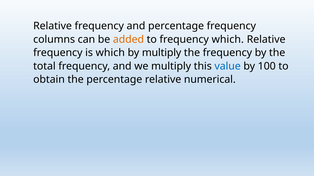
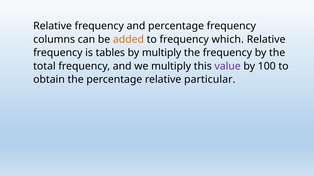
is which: which -> tables (110, 53)
value colour: blue -> purple (228, 66)
numerical: numerical -> particular (210, 80)
